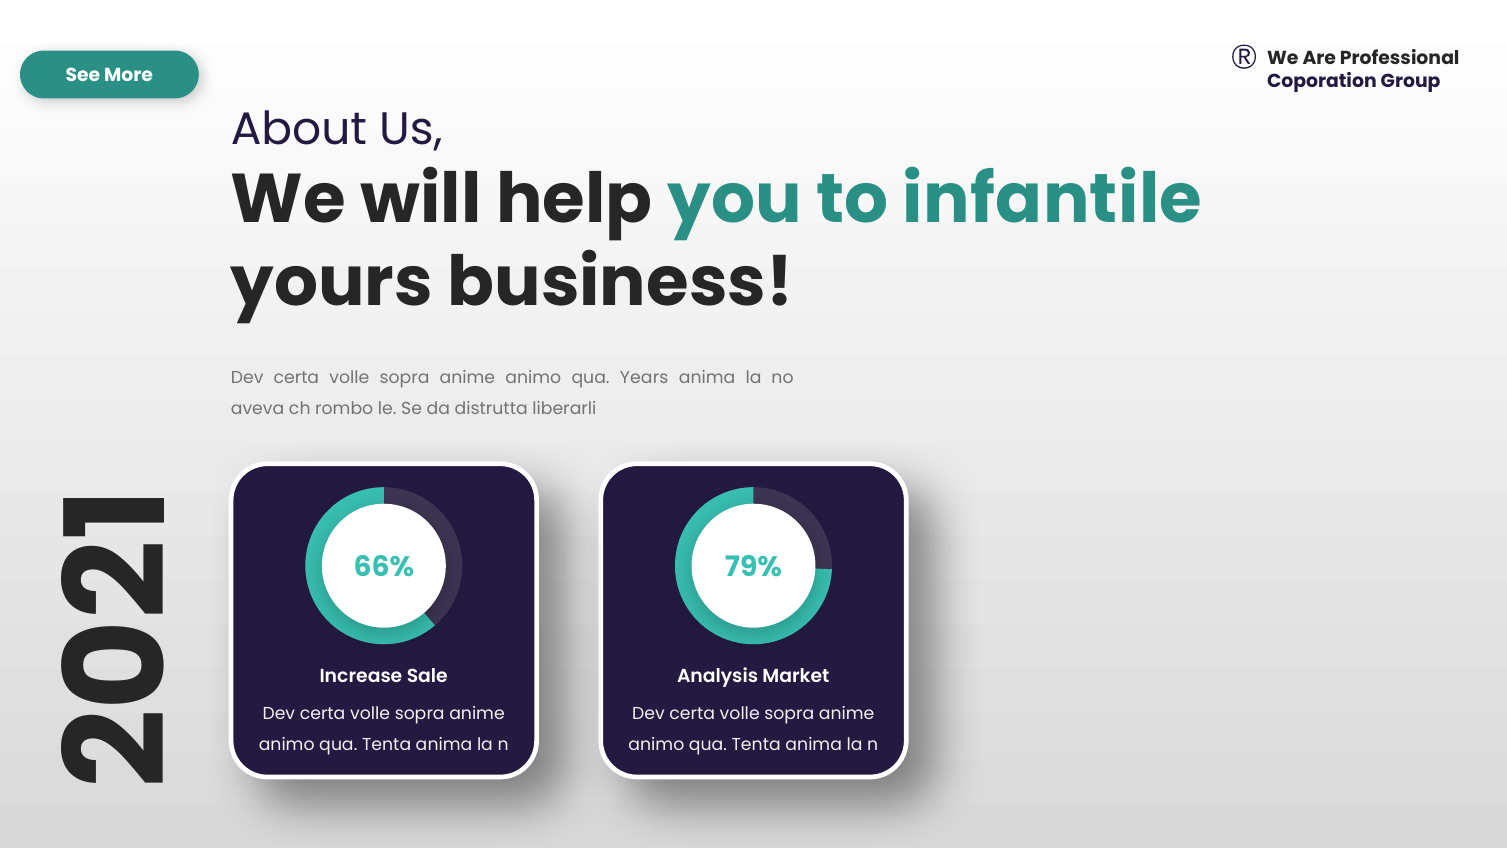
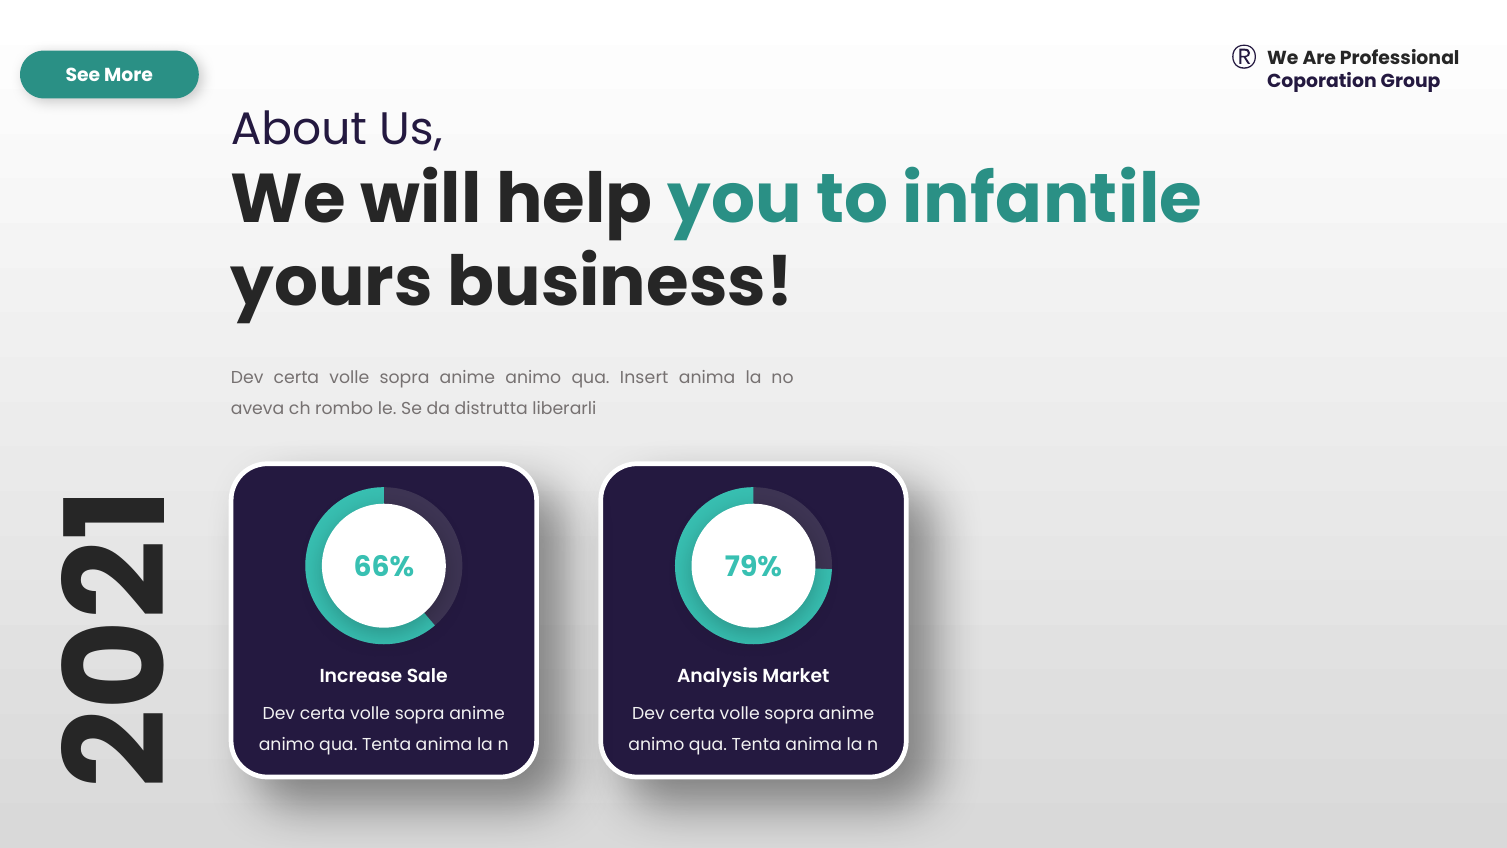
Years: Years -> Insert (644, 377)
